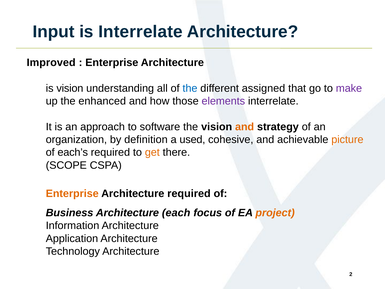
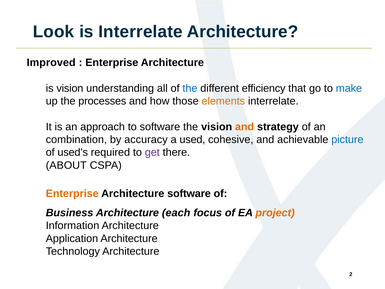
Input: Input -> Look (54, 32)
assigned: assigned -> efficiency (264, 88)
make colour: purple -> blue (349, 88)
enhanced: enhanced -> processes (102, 101)
elements colour: purple -> orange (223, 101)
organization: organization -> combination (76, 139)
definition: definition -> accuracy (146, 139)
picture colour: orange -> blue (347, 139)
each’s: each’s -> used’s (73, 152)
get colour: orange -> purple (152, 152)
SCOPE: SCOPE -> ABOUT (66, 165)
Architecture required: required -> software (189, 193)
